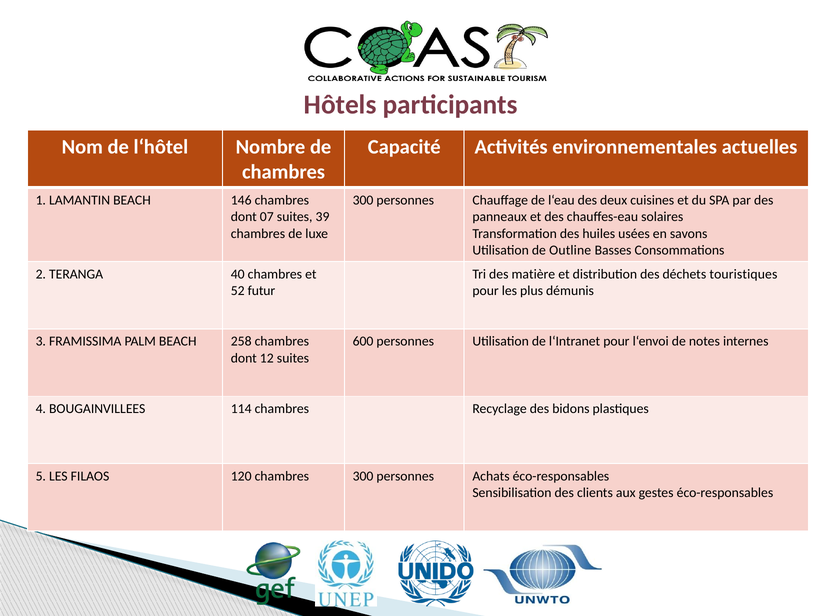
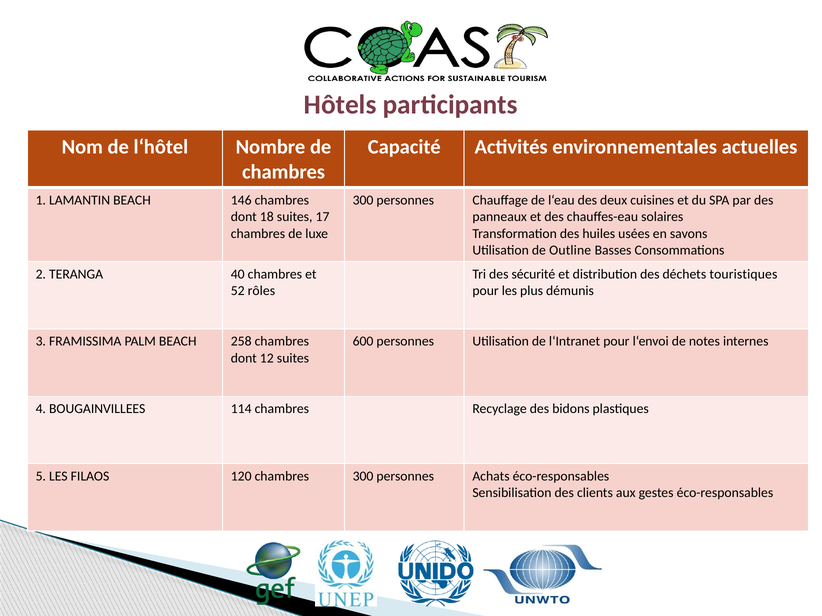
07: 07 -> 18 (267, 217)
39: 39 -> 17 (323, 217)
matière: matière -> sécurité (533, 274)
futur: futur -> rôles (261, 291)
